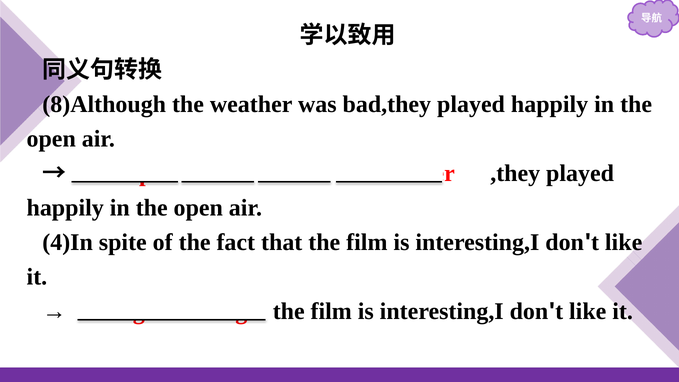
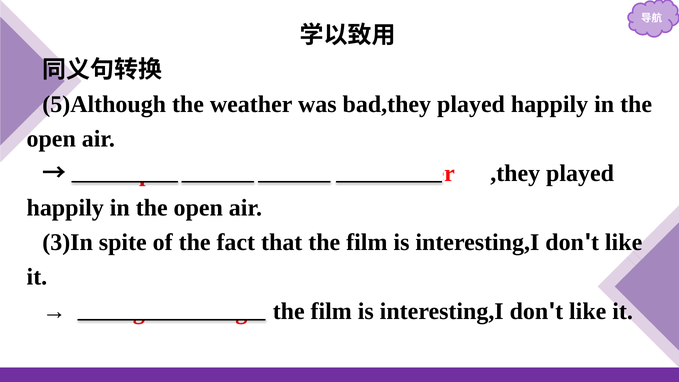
8)Although: 8)Although -> 5)Although (104, 104)
4)In: 4)In -> 3)In (68, 242)
